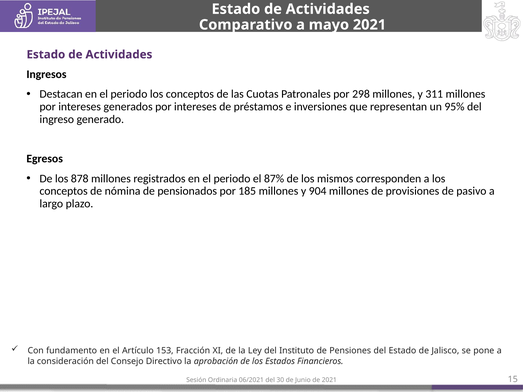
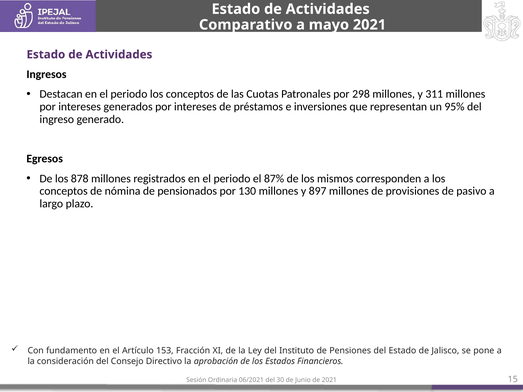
185: 185 -> 130 (247, 191)
904: 904 -> 897 (318, 191)
